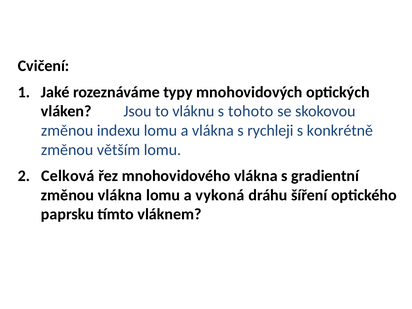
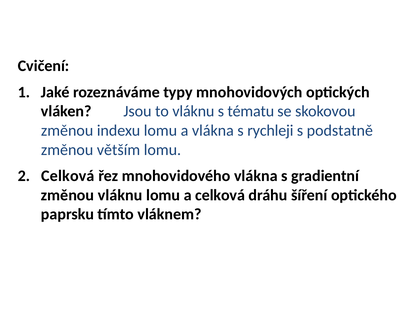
tohoto: tohoto -> tématu (251, 111)
konkrétně: konkrétně -> podstatně (340, 131)
změnou vlákna: vlákna -> vláknu (120, 195)
a vykoná: vykoná -> celková (220, 195)
